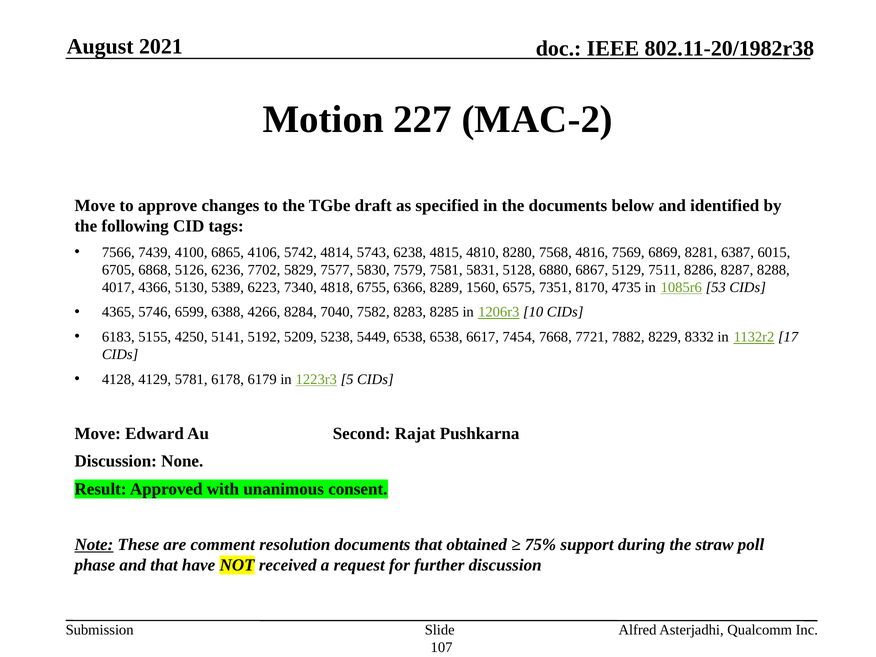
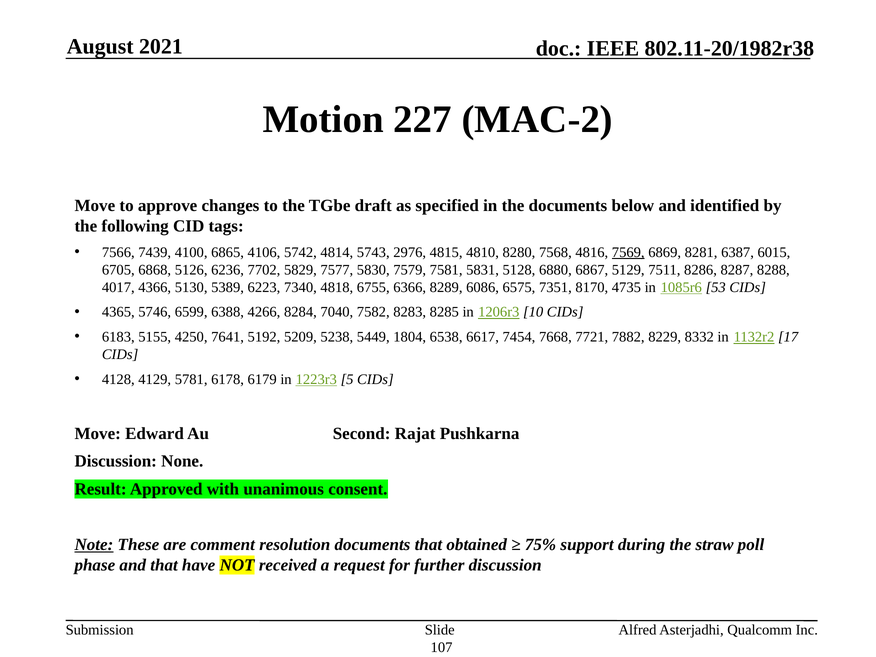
6238: 6238 -> 2976 (410, 252)
7569 underline: none -> present (628, 252)
1560: 1560 -> 6086 (483, 287)
5141: 5141 -> 7641 (228, 337)
5449 6538: 6538 -> 1804 (410, 337)
